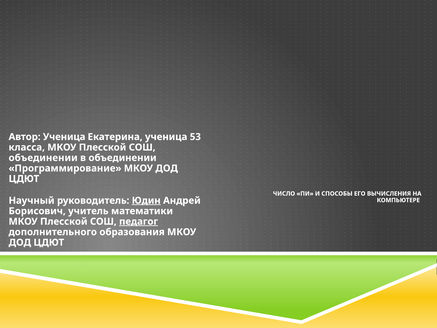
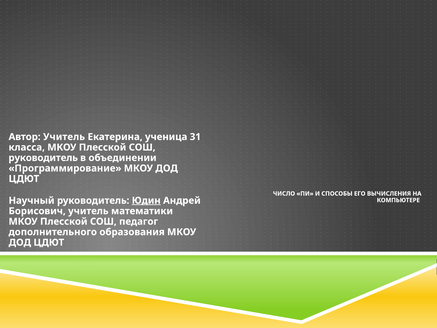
Автор Ученица: Ученица -> Учитель (64, 137)
53: 53 -> 31 (195, 137)
объединении: объединении -> руководитель (43, 158)
педагог underline: present -> none (139, 221)
